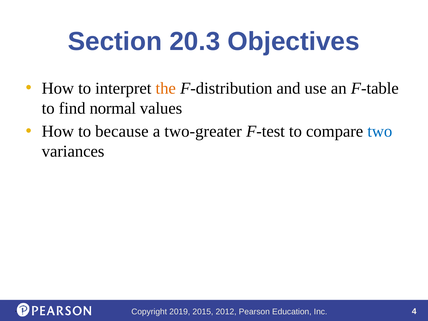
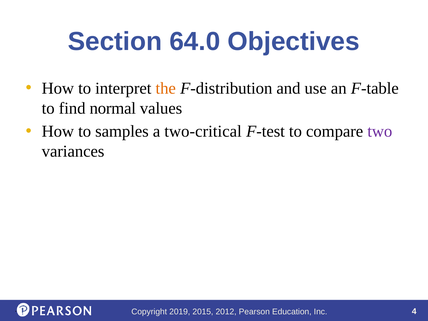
20.3: 20.3 -> 64.0 (195, 41)
because: because -> samples (122, 132)
two-greater: two-greater -> two-critical (203, 132)
two colour: blue -> purple (380, 132)
